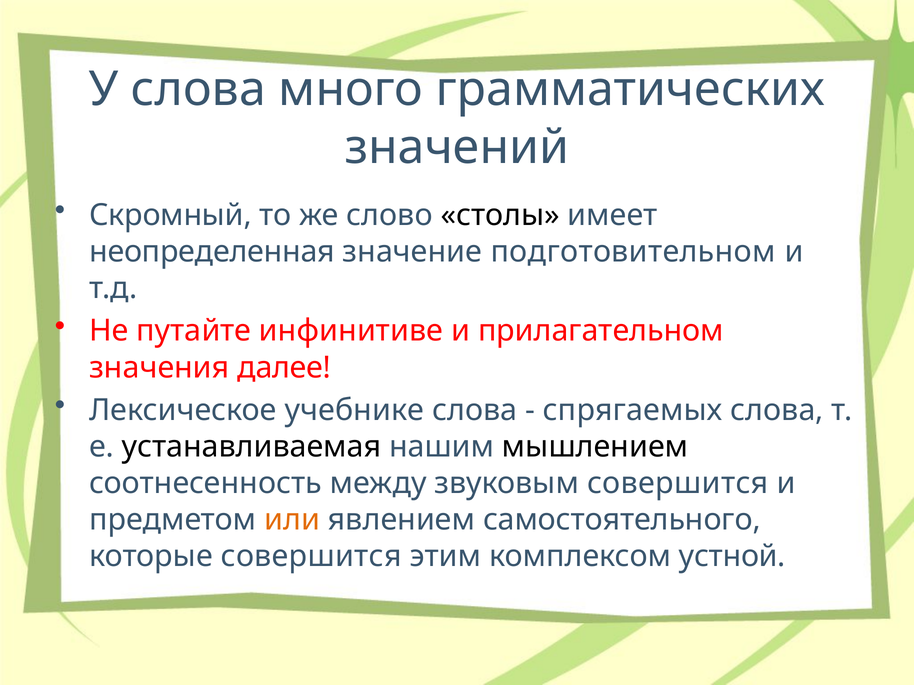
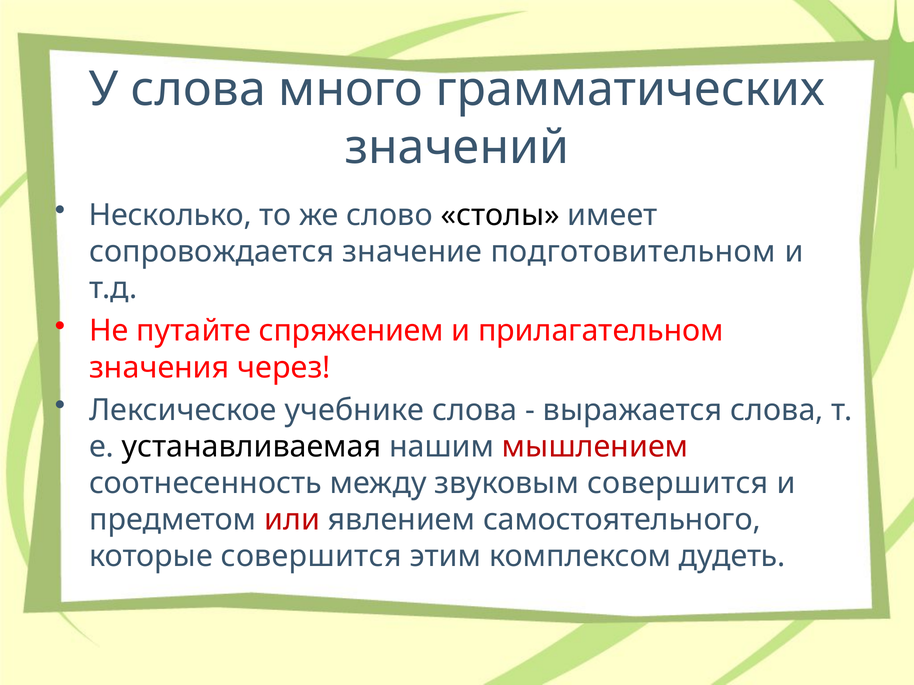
Скромный: Скромный -> Несколько (170, 215)
неопределенная: неопределенная -> сопровождается (212, 252)
инфинитиве: инфинитиве -> спряжением (351, 331)
далее: далее -> через (284, 368)
спрягаемых: спрягаемых -> выражается (633, 410)
мышлением colour: black -> red (595, 447)
или colour: orange -> red (292, 520)
устной: устной -> дудеть (732, 557)
